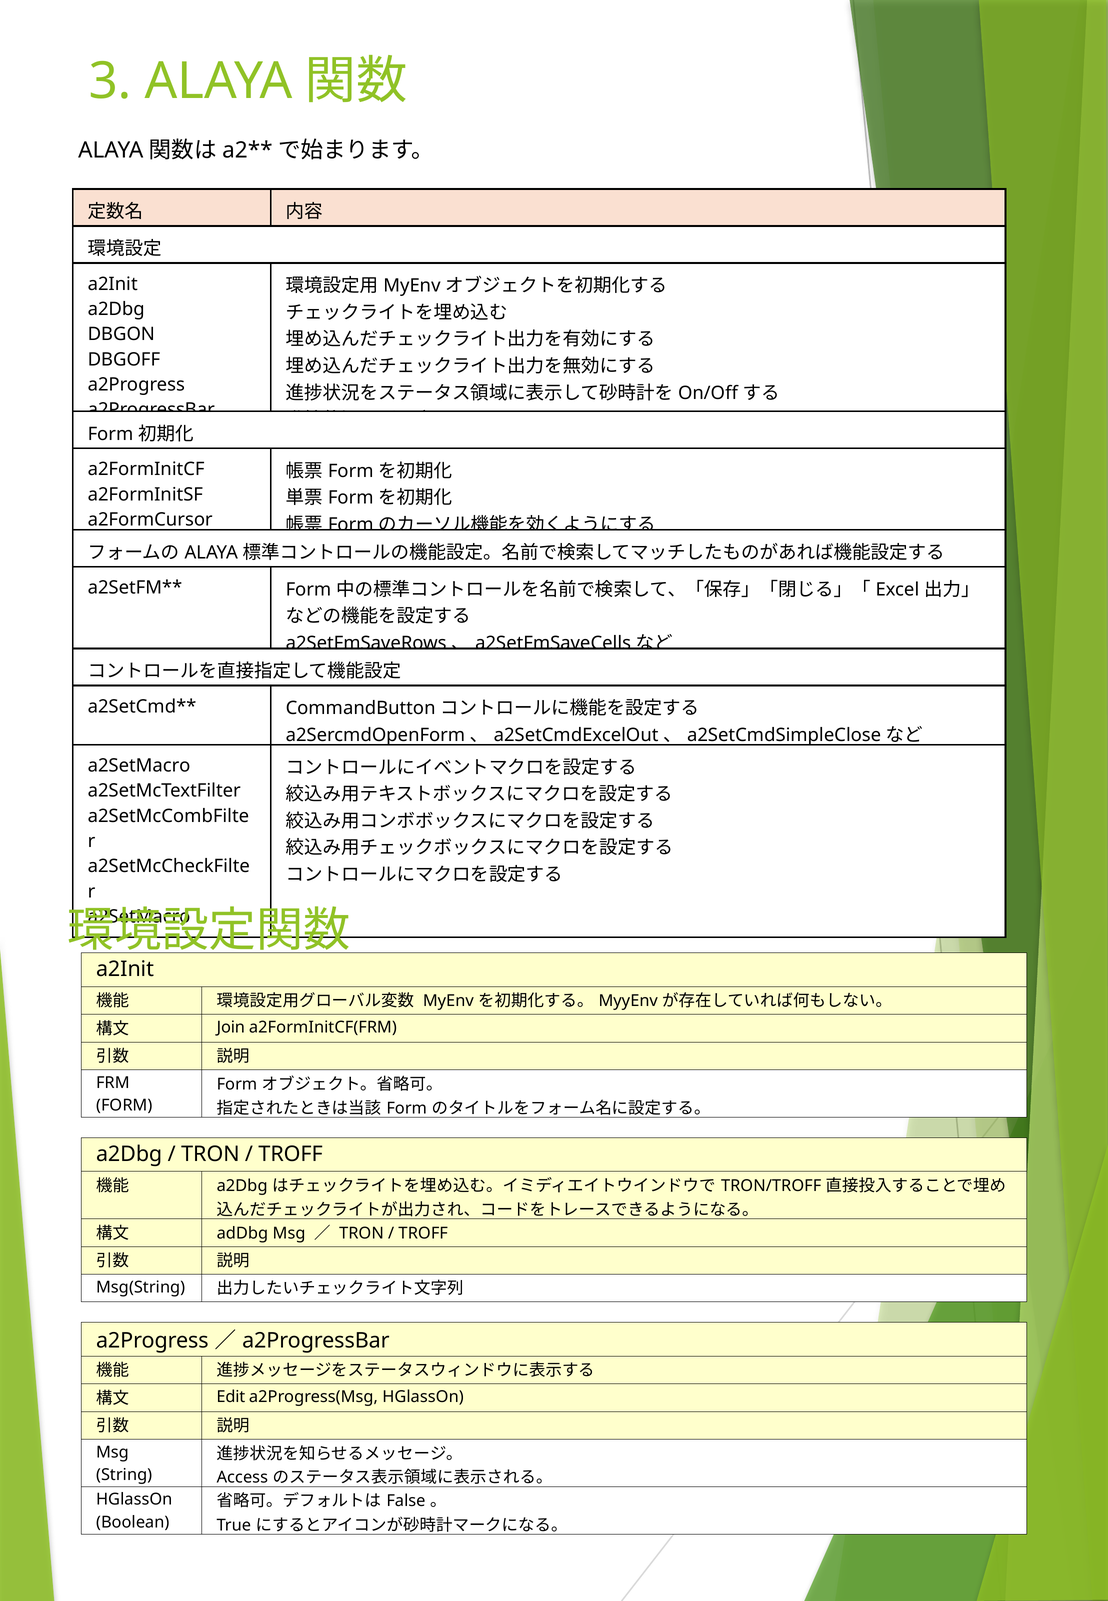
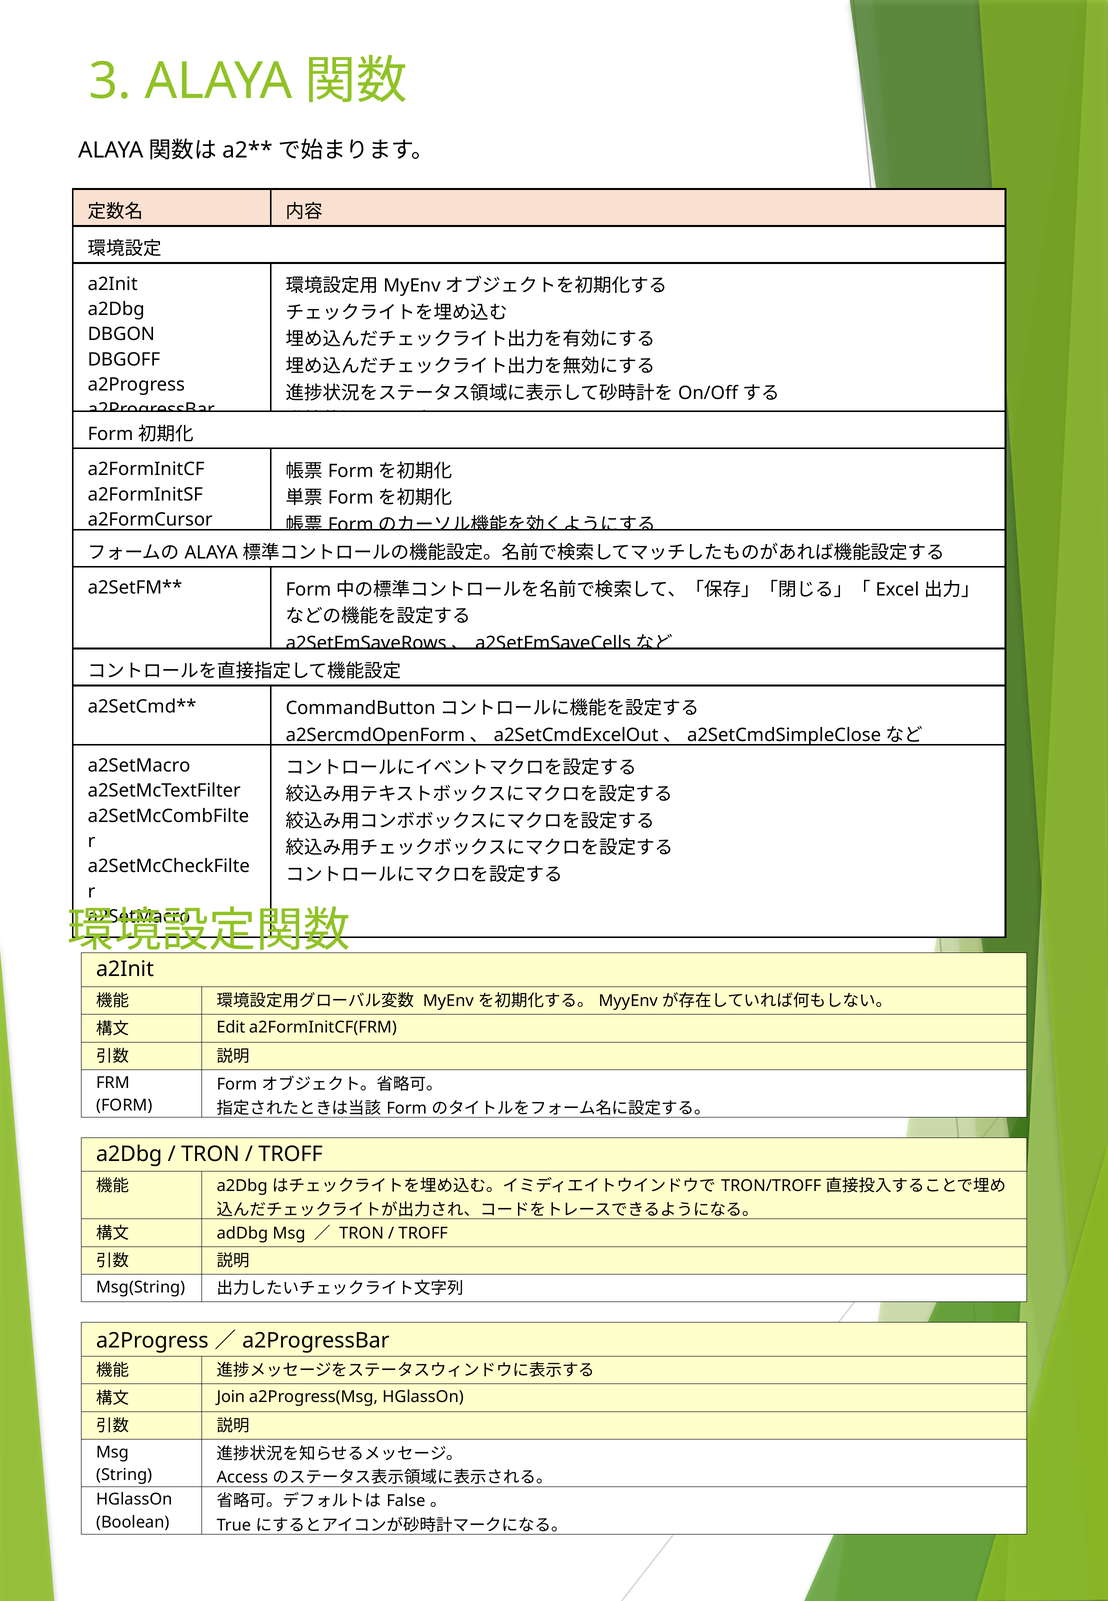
Join: Join -> Edit (231, 1027)
Edit: Edit -> Join (231, 1396)
